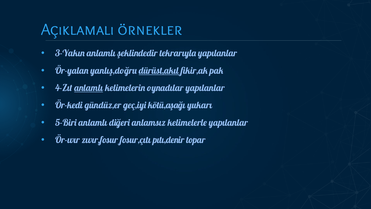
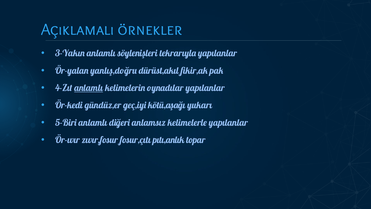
şeklindedir: şeklindedir -> söylenişleri (138, 53)
dürüst,akıl underline: present -> none (159, 71)
pıtı,denir: pıtı,denir -> pıtı,anlık (169, 140)
